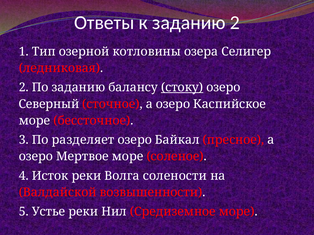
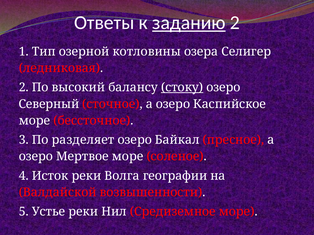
заданию underline: none -> present (189, 23)
По заданию: заданию -> высокий (78, 88)
солености: солености -> географии (175, 176)
